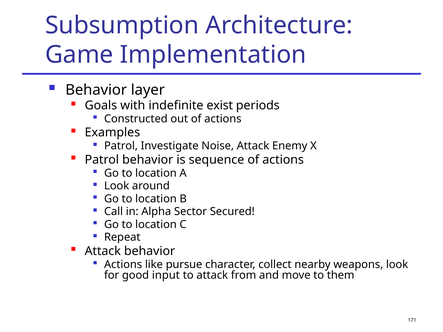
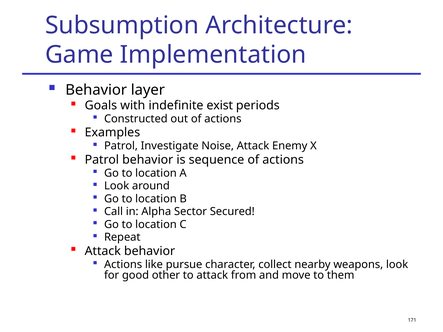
input: input -> other (166, 275)
